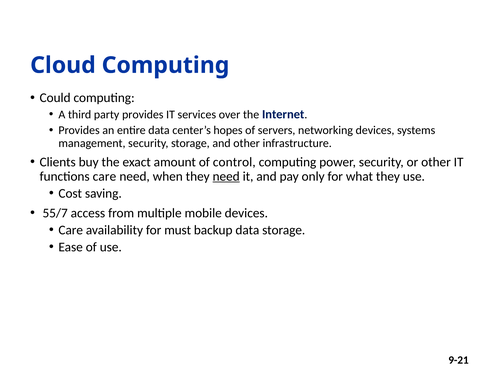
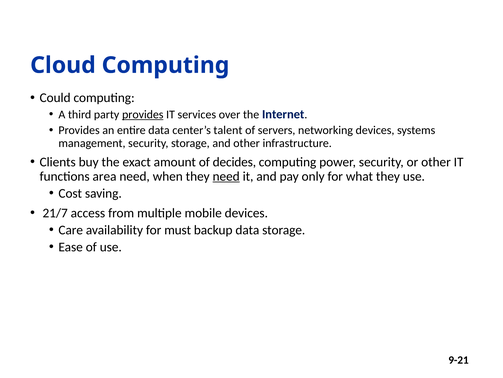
provides underline: none -> present (143, 114)
hopes: hopes -> talent (228, 130)
control: control -> decides (234, 162)
functions care: care -> area (105, 176)
55/7: 55/7 -> 21/7 (55, 213)
